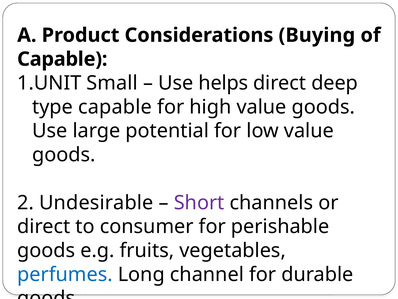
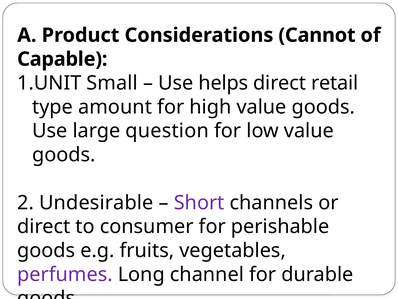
Buying: Buying -> Cannot (317, 35)
deep: deep -> retail (335, 83)
type capable: capable -> amount (115, 107)
potential: potential -> question (167, 131)
perfumes colour: blue -> purple (65, 274)
